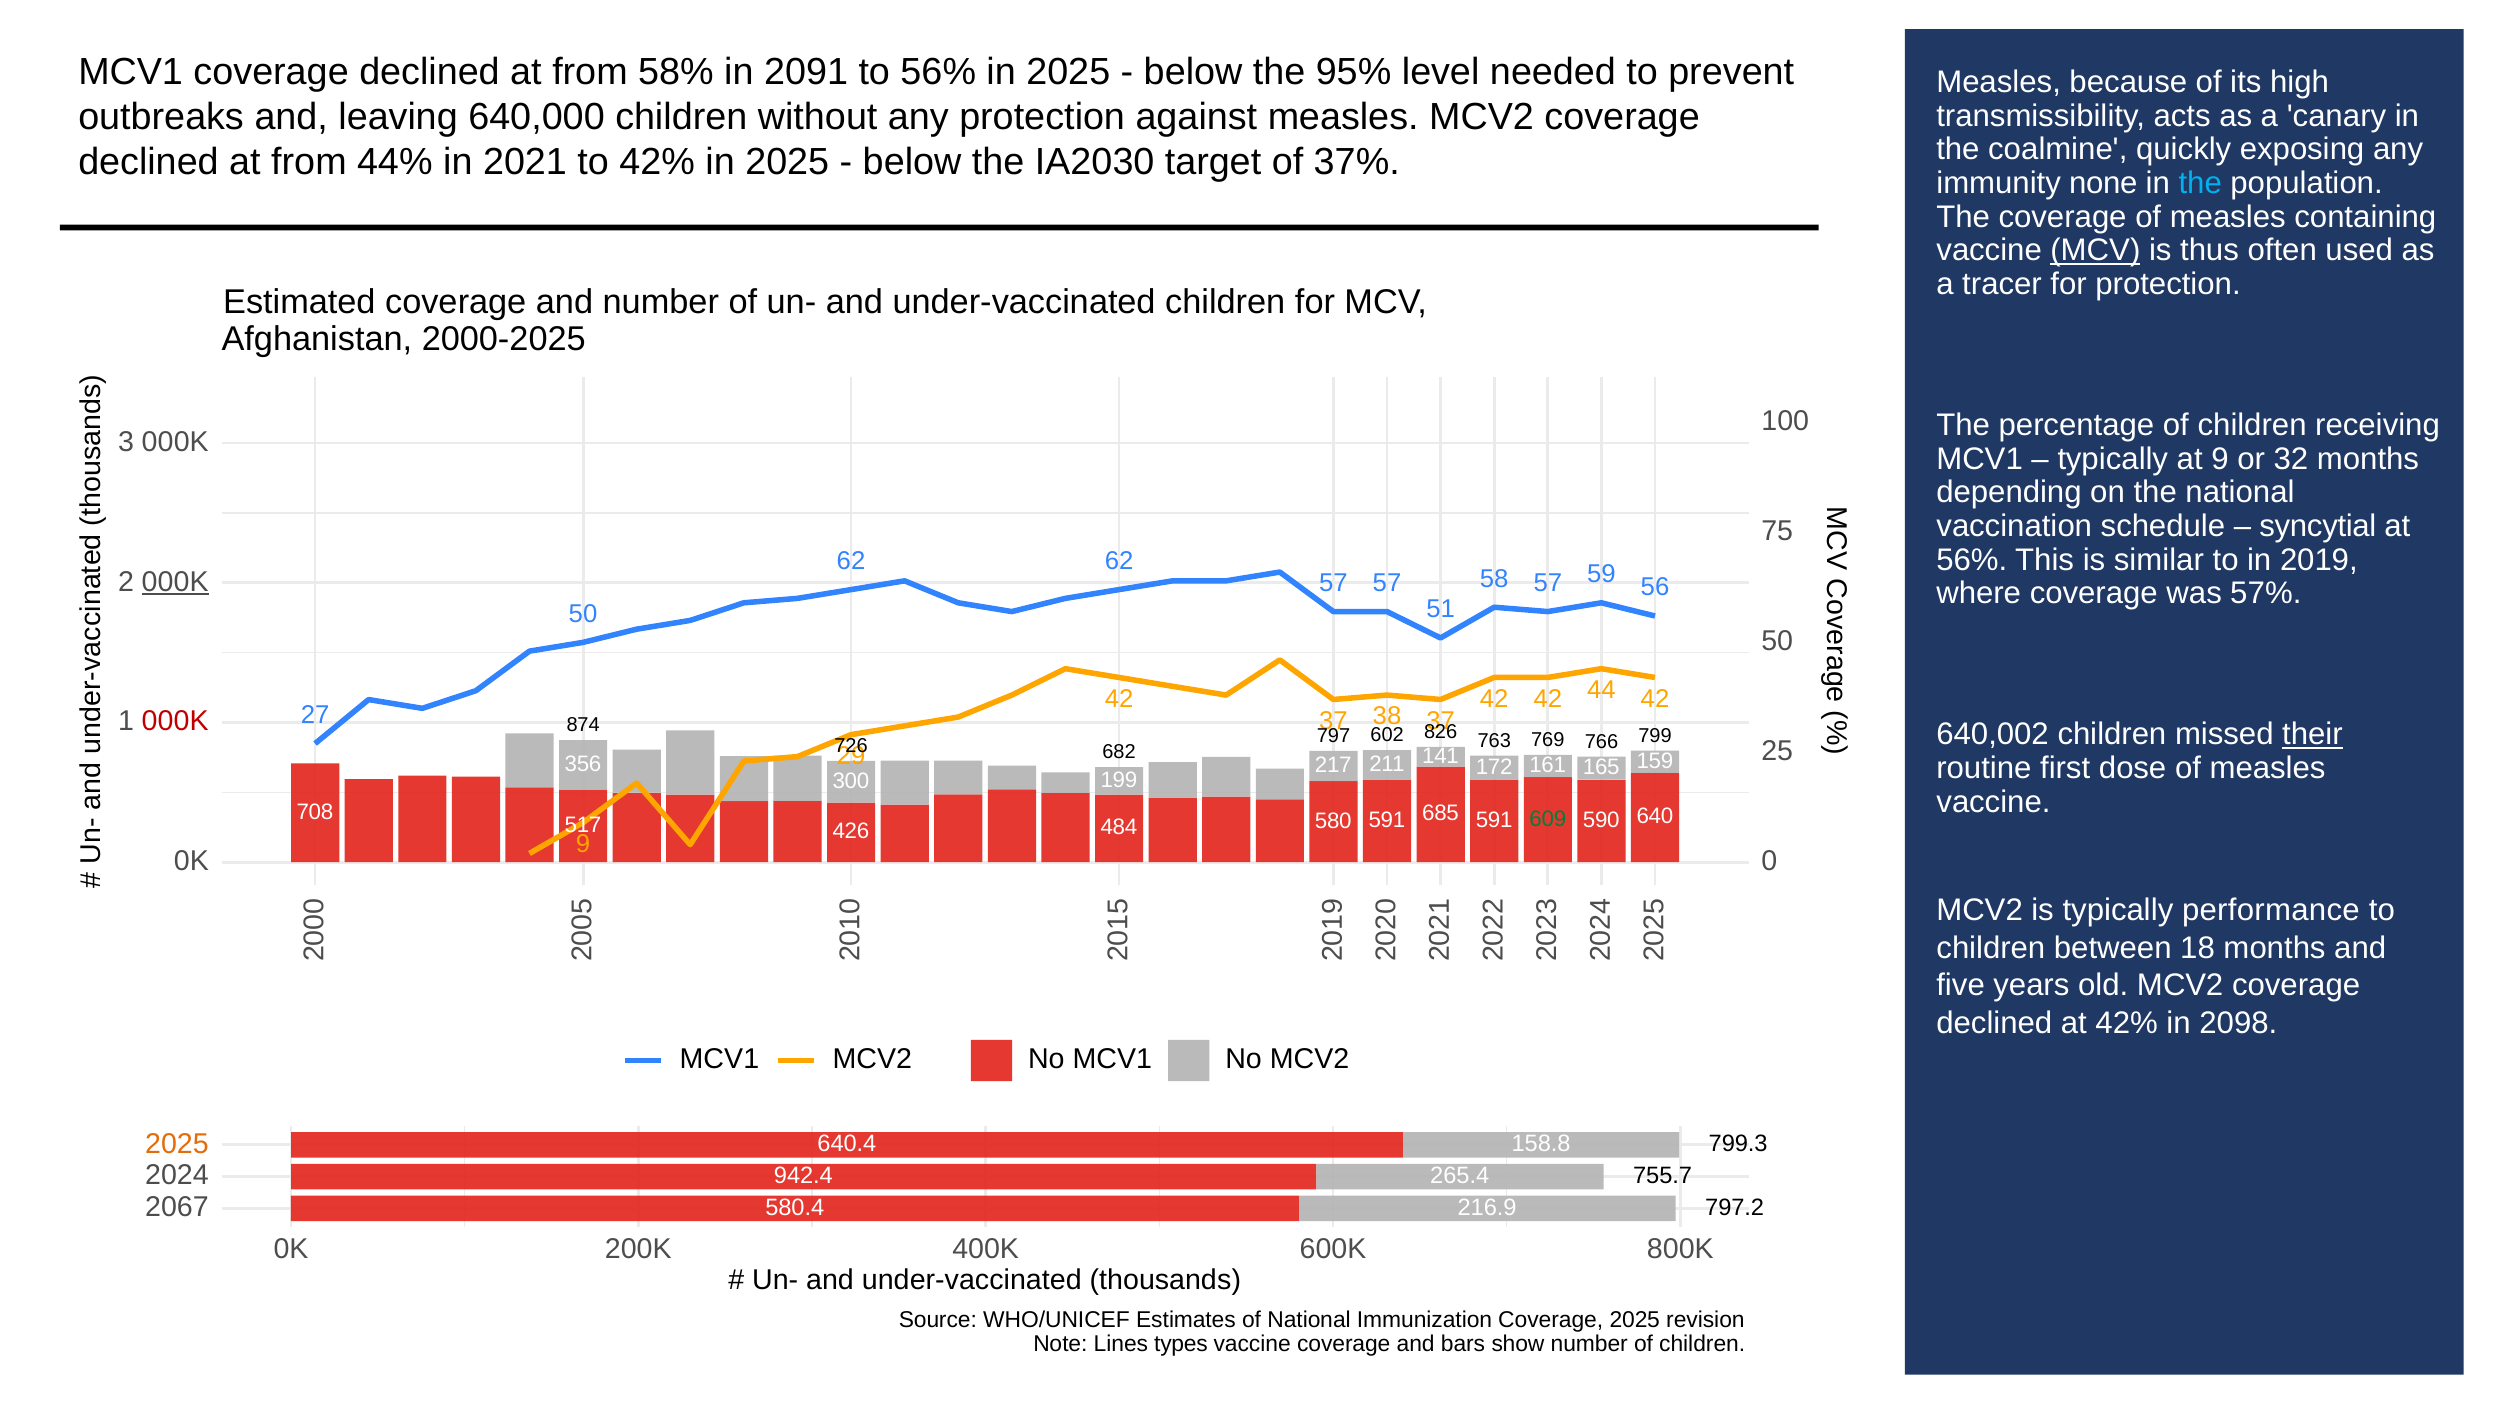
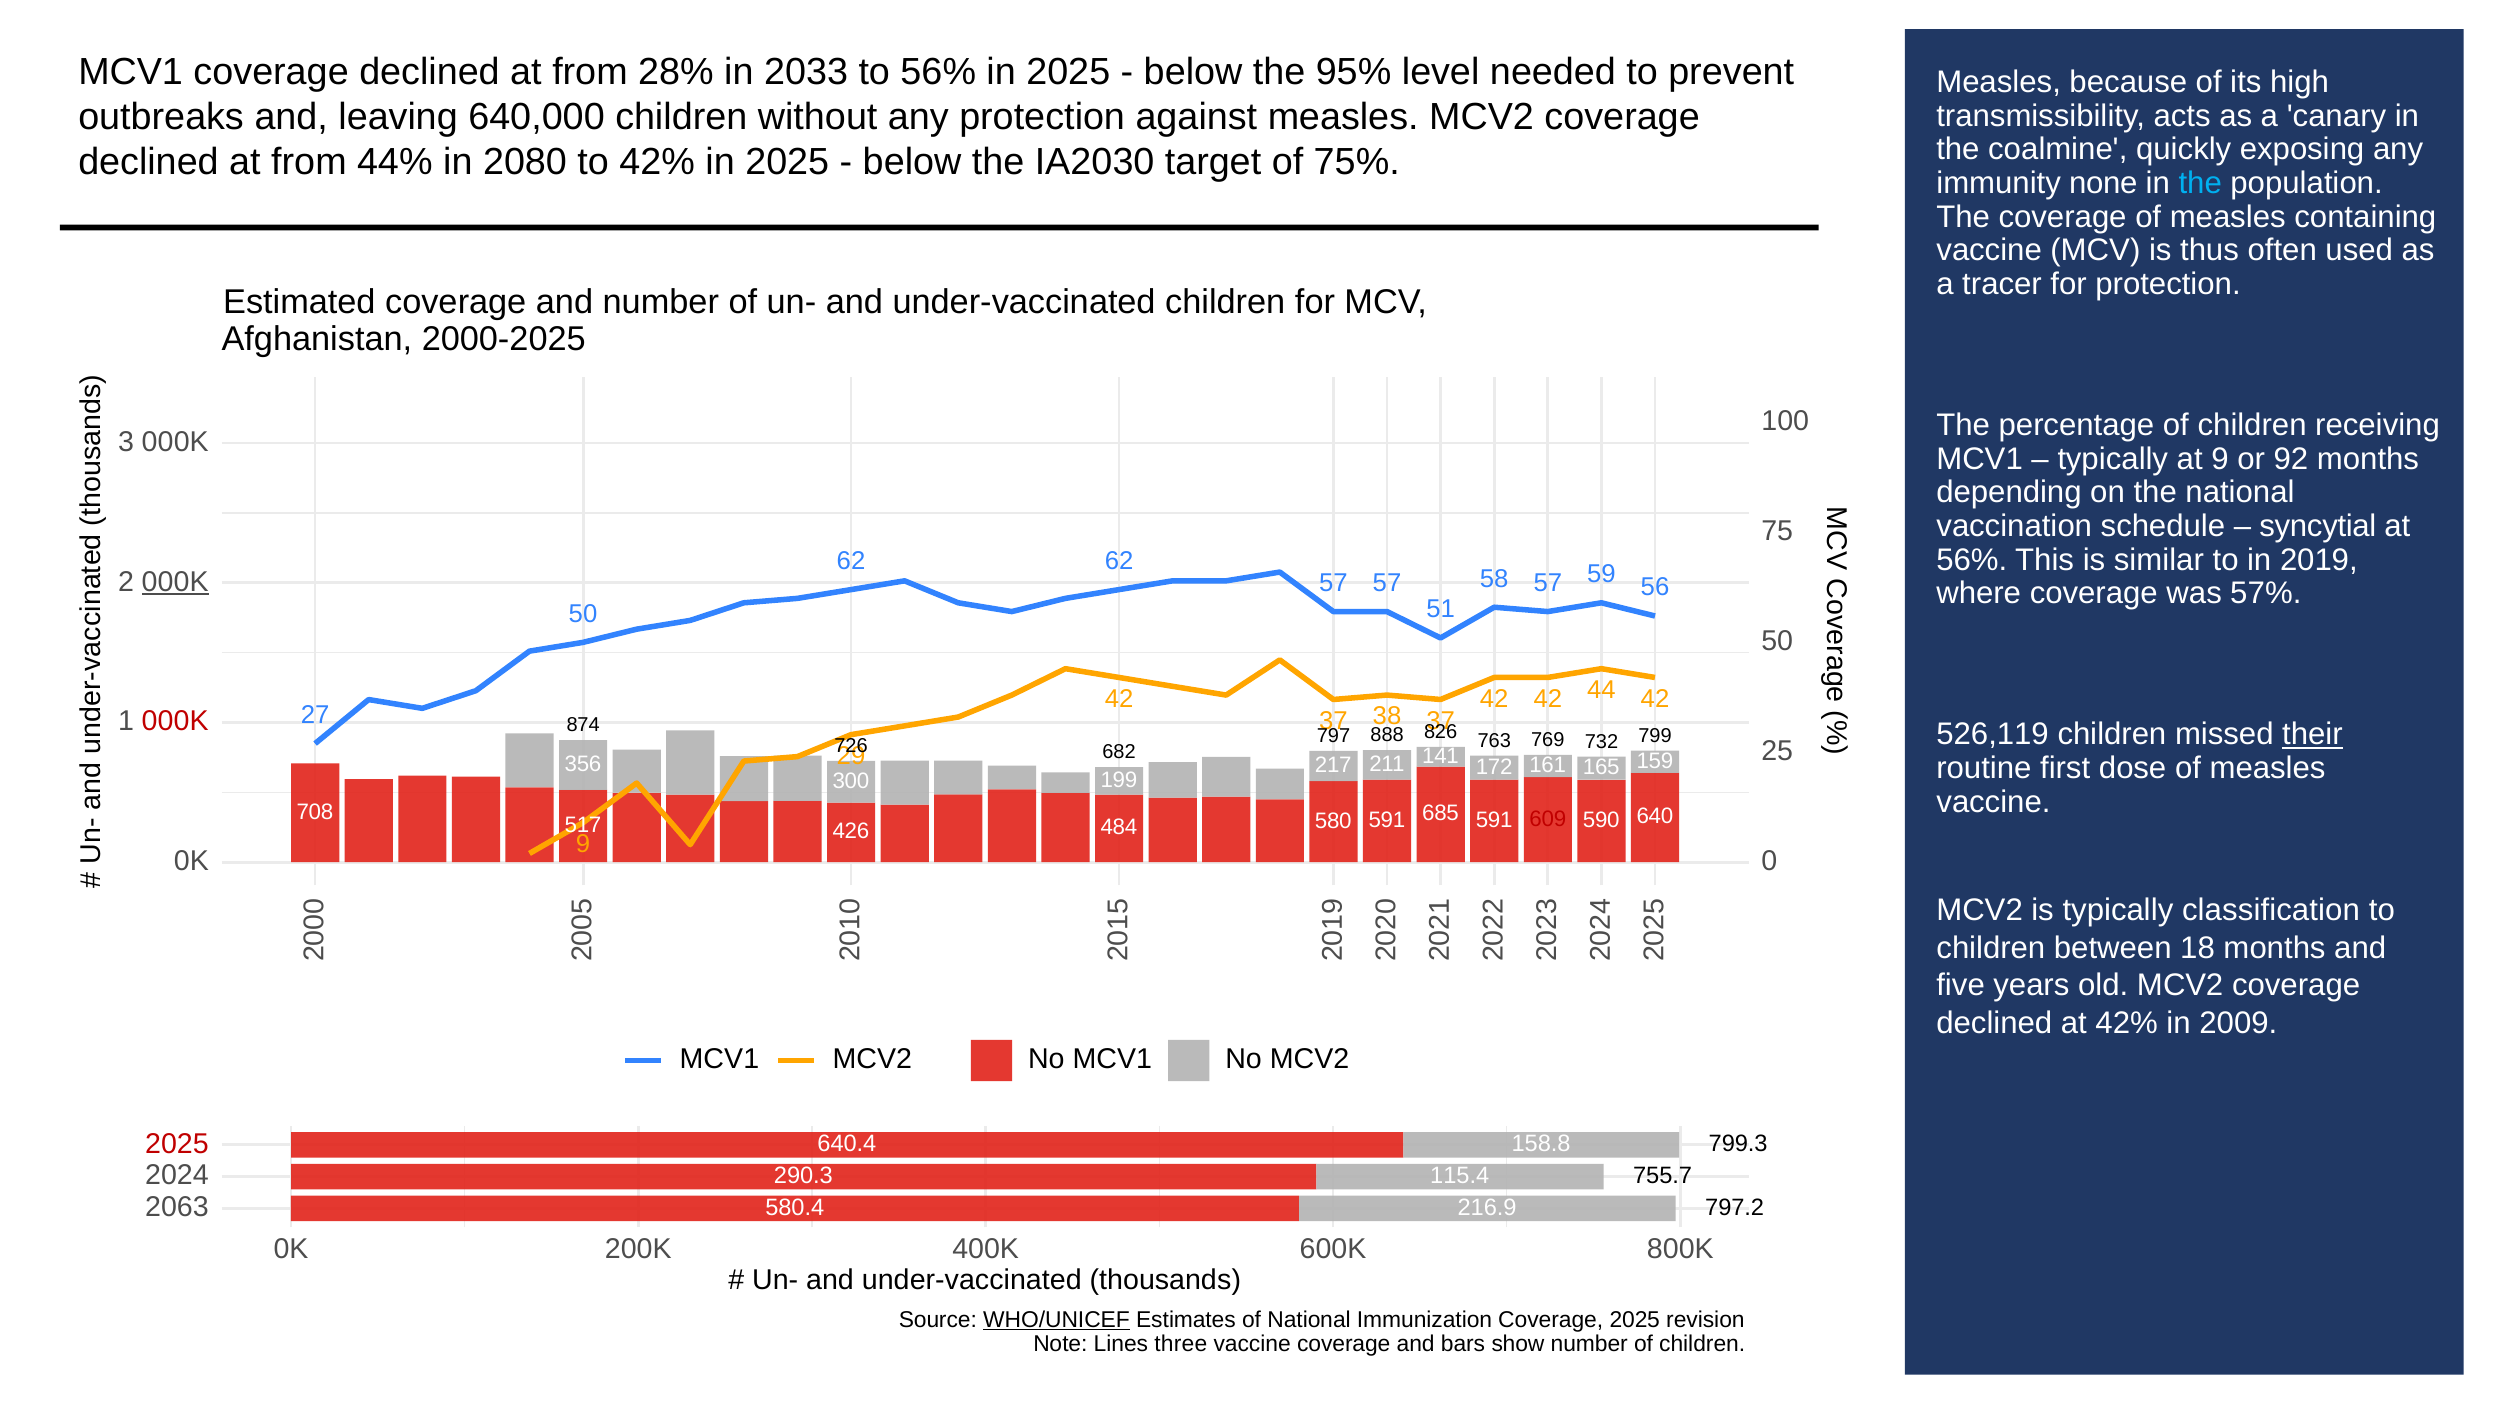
58%: 58% -> 28% (676, 72)
2091: 2091 -> 2033 (806, 72)
2021: 2021 -> 2080 (525, 162)
37%: 37% -> 75% (1357, 162)
MCV underline: present -> none (2095, 250)
32: 32 -> 92 (2291, 459)
640,002: 640,002 -> 526,119 (1993, 734)
602: 602 -> 888 (1387, 735)
766: 766 -> 732 (1602, 741)
609 colour: green -> red (1548, 818)
performance: performance -> classification (2271, 910)
2098: 2098 -> 2009 (2238, 1022)
2025 colour: orange -> red (177, 1143)
942.4: 942.4 -> 290.3 (803, 1175)
265.4: 265.4 -> 115.4 (1460, 1175)
2067: 2067 -> 2063 (177, 1207)
WHO/UNICEF underline: none -> present (1056, 1319)
types: types -> three (1181, 1344)
